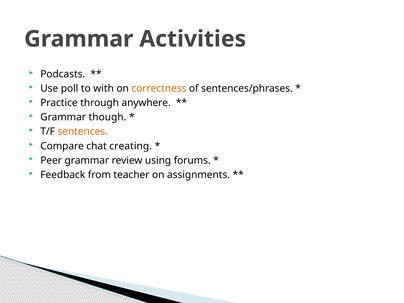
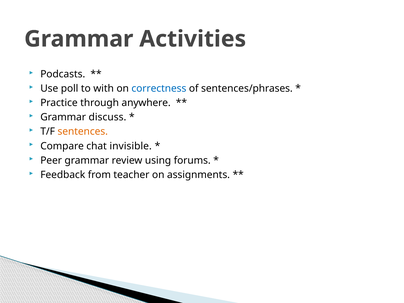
correctness colour: orange -> blue (159, 89)
though: though -> discuss (107, 117)
creating: creating -> invisible (131, 146)
